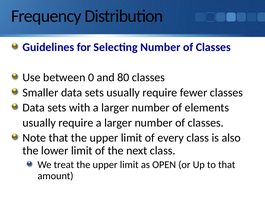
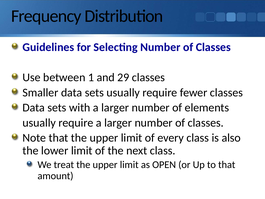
0: 0 -> 1 (91, 77)
80: 80 -> 29 (123, 77)
